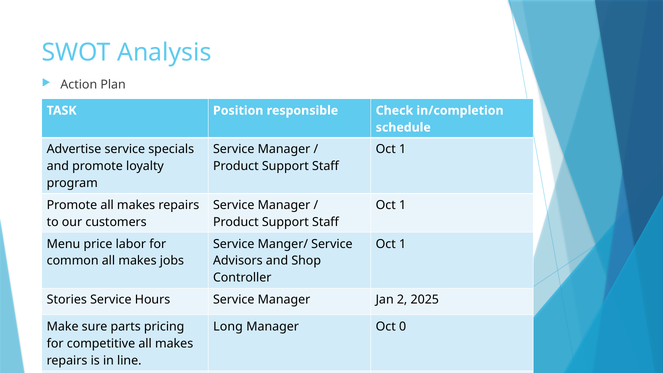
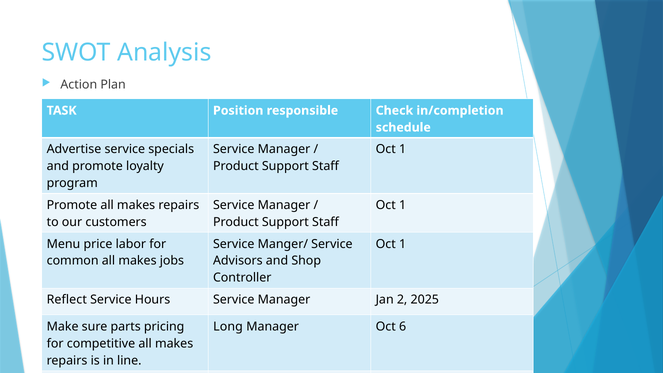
Stories: Stories -> Reflect (67, 300)
0: 0 -> 6 (403, 327)
